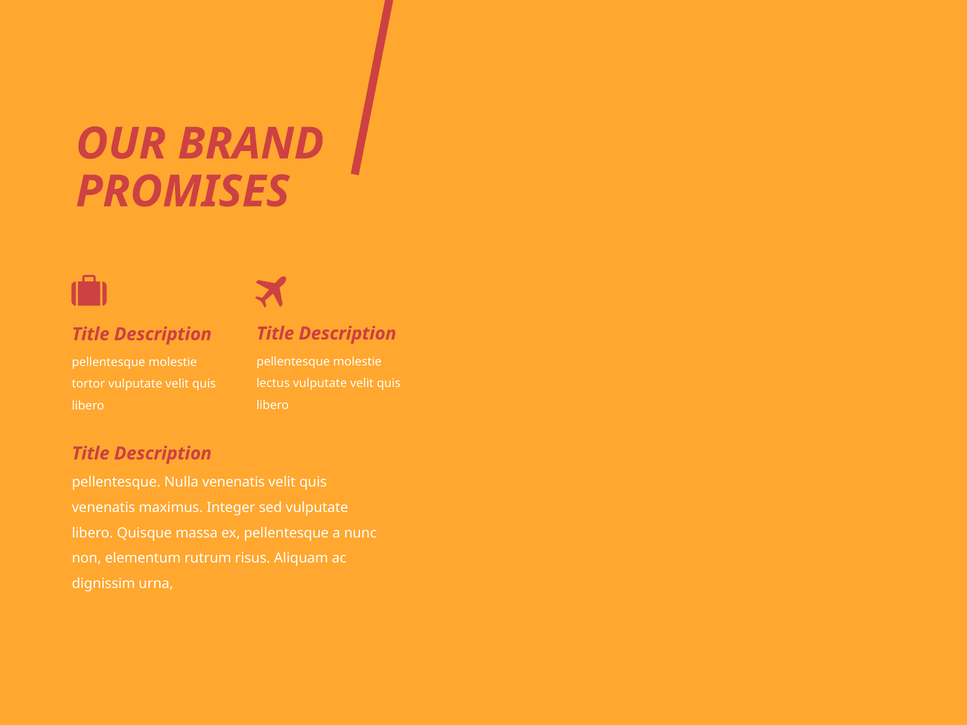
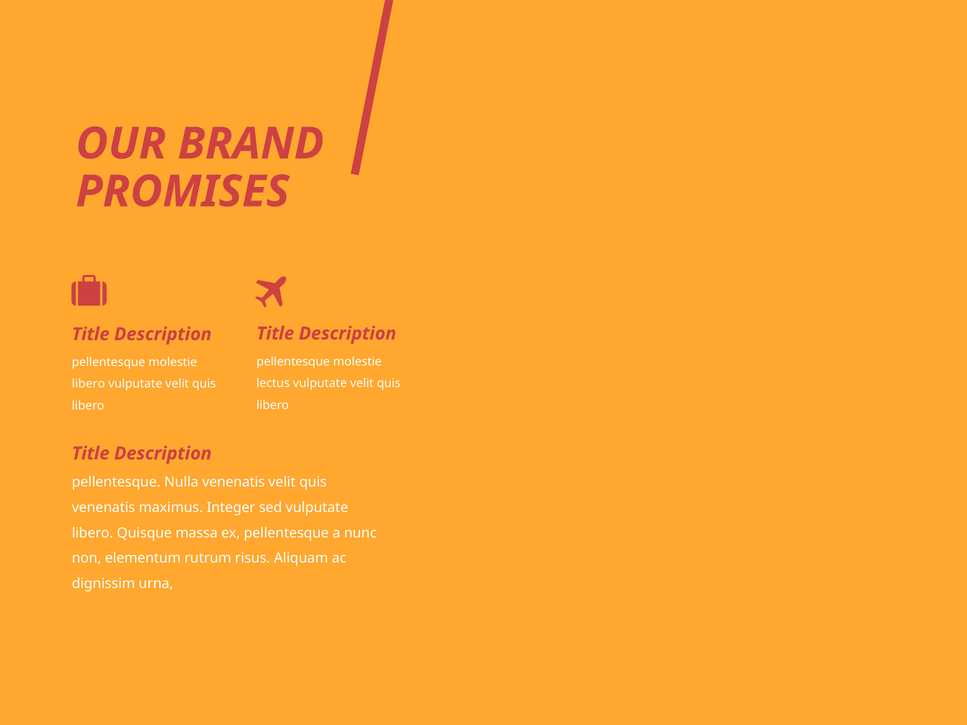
tortor: tortor -> libero (88, 384)
